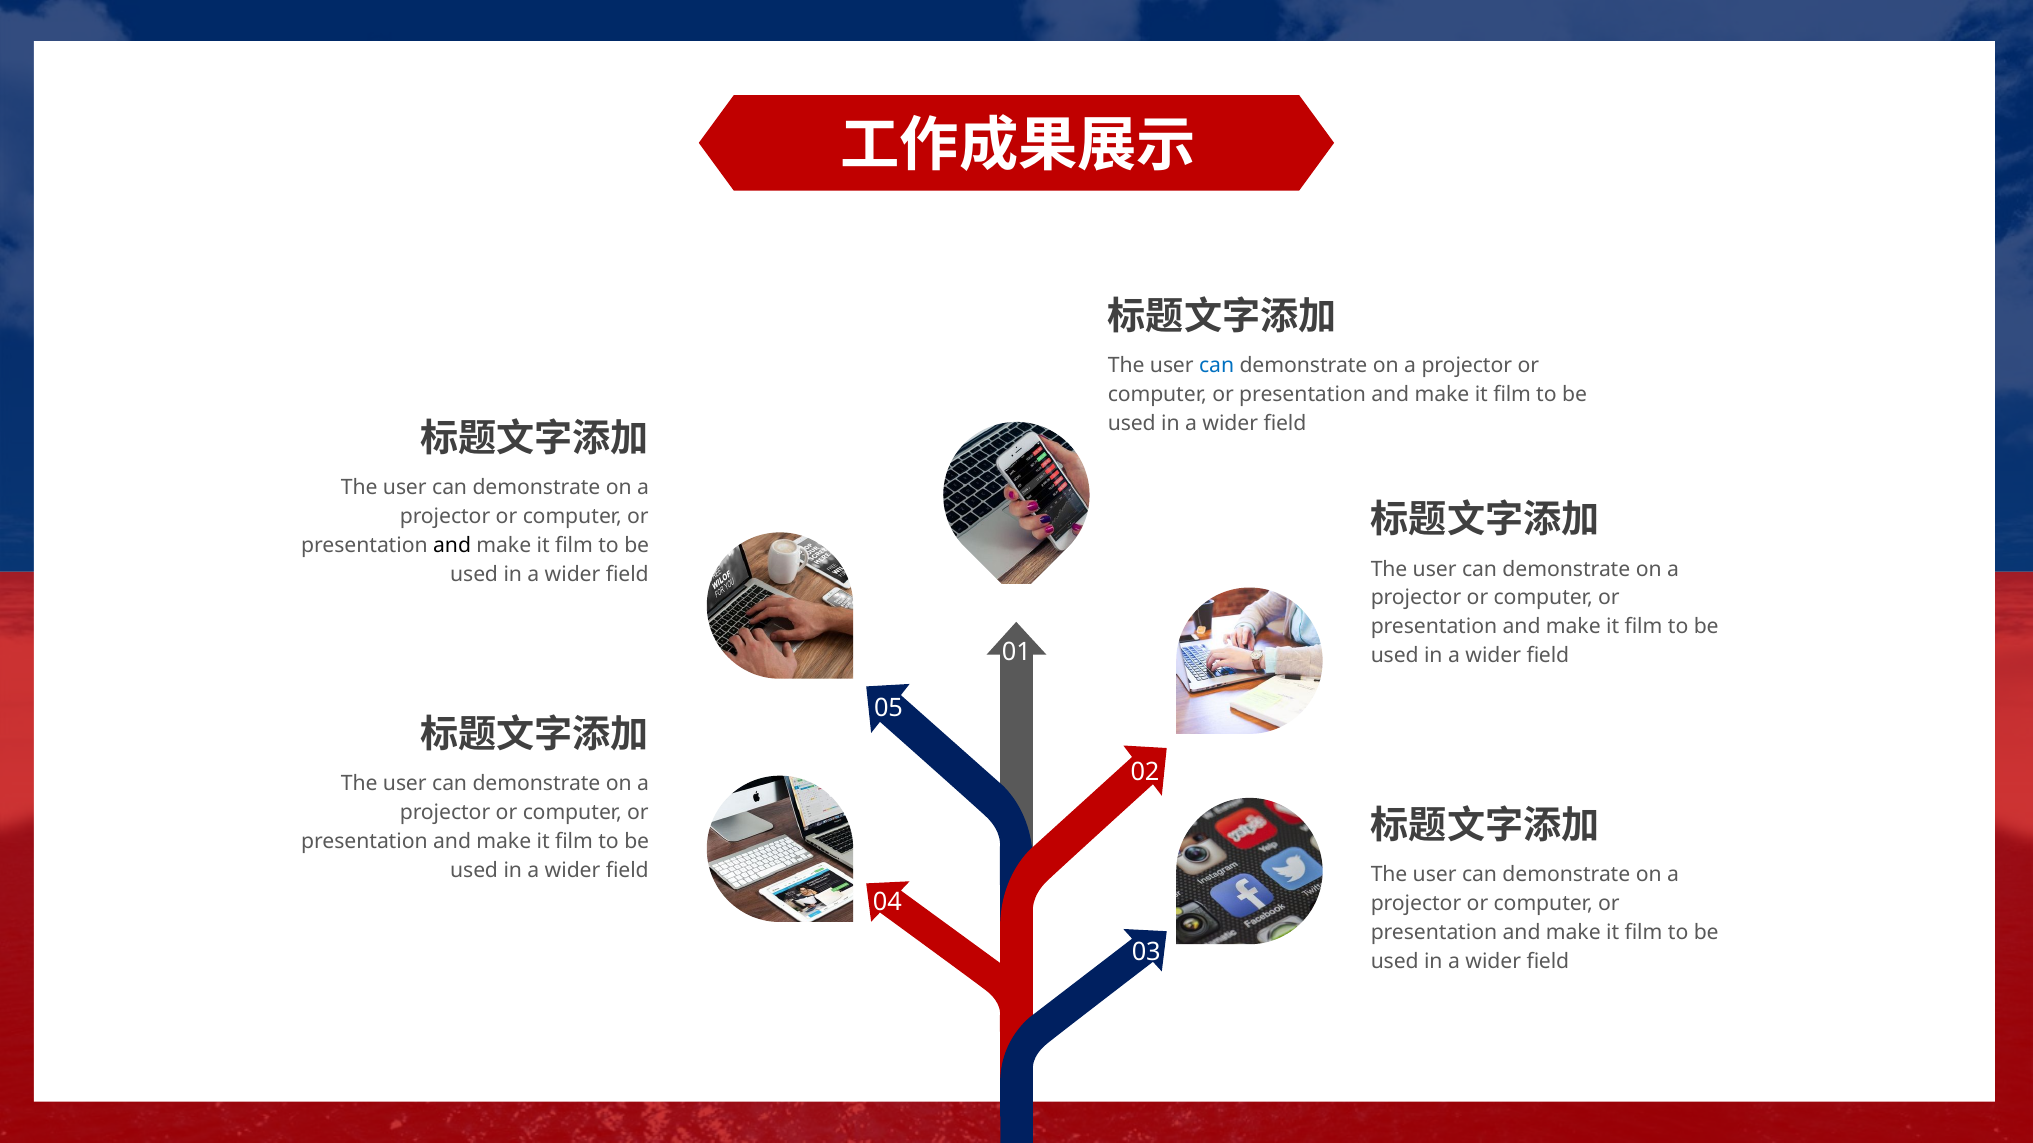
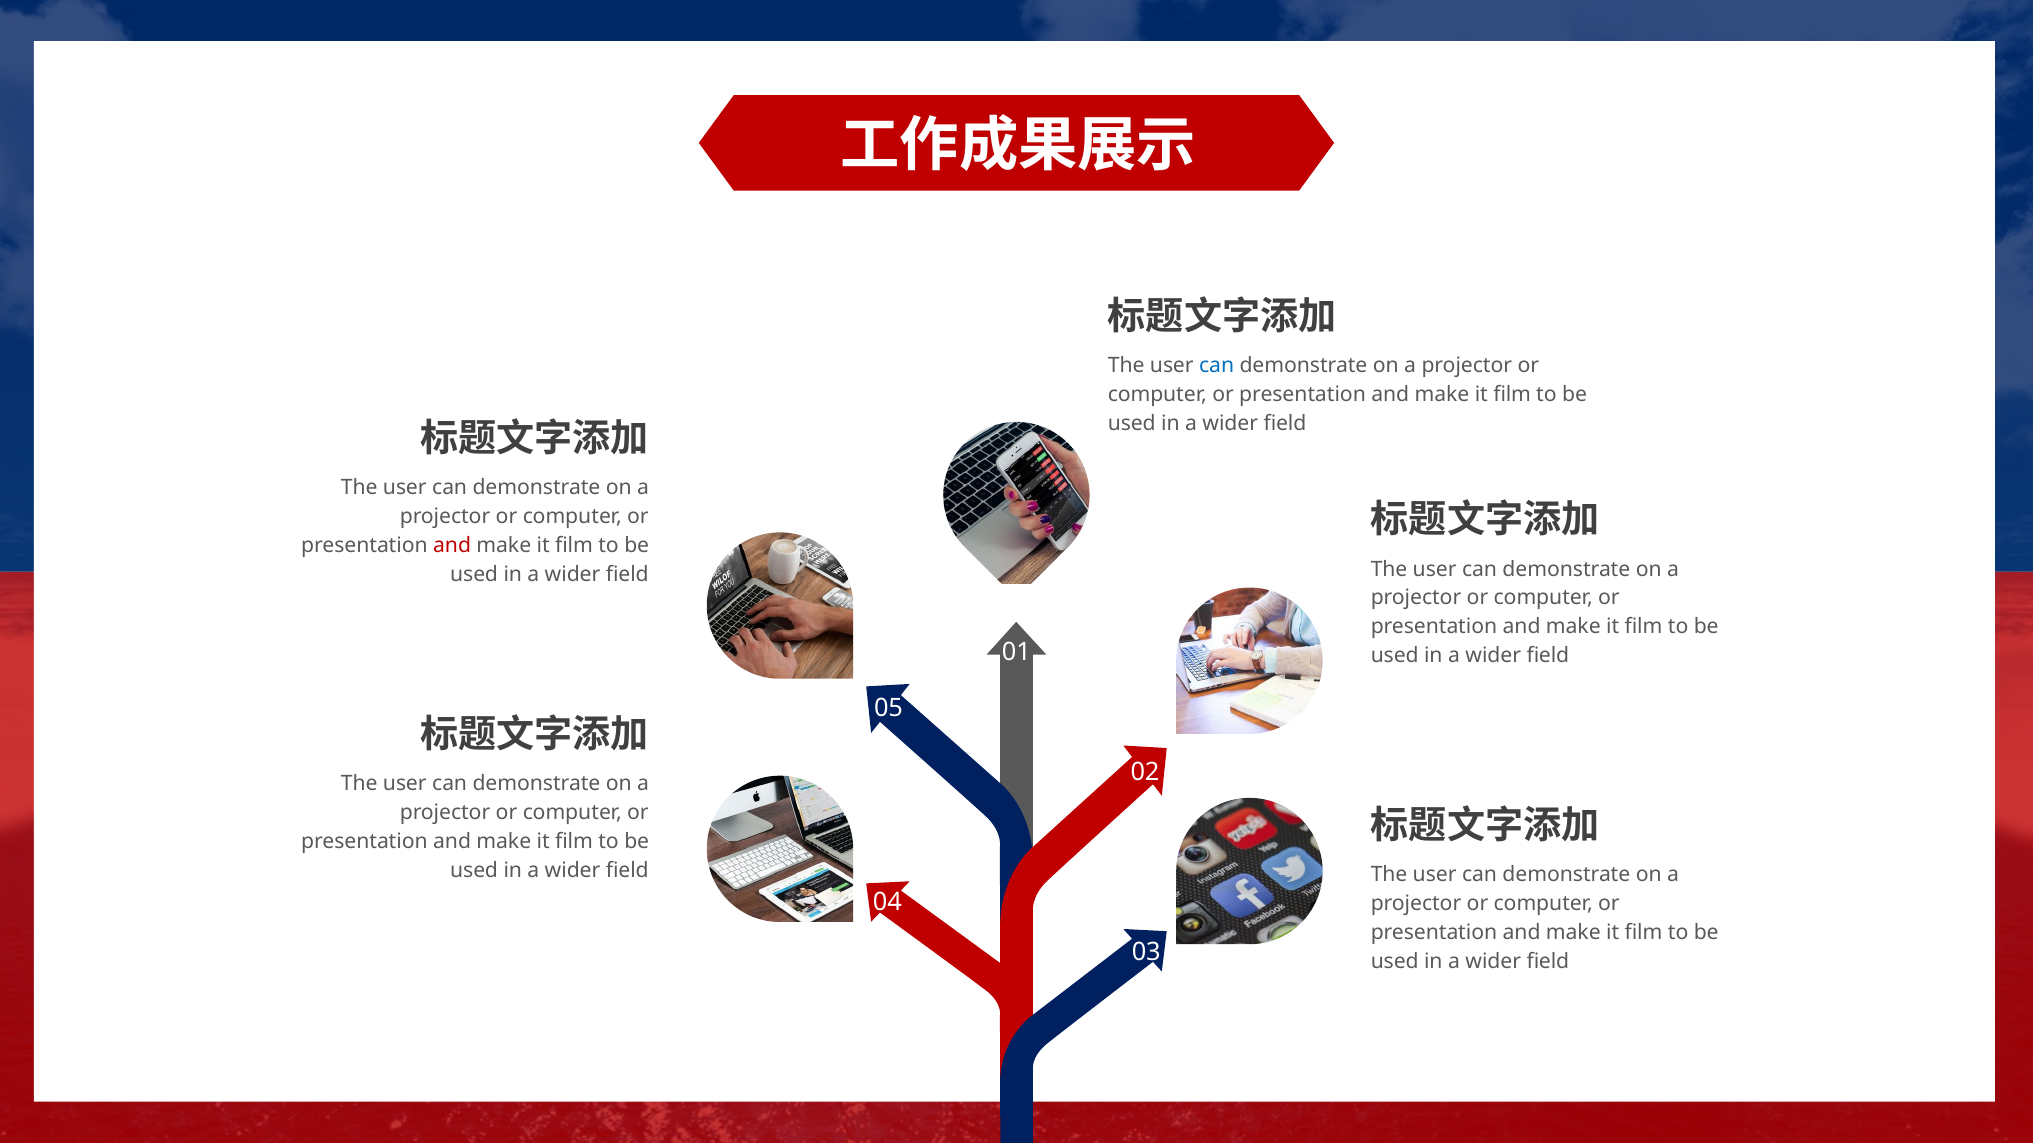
and colour: black -> red (452, 546)
